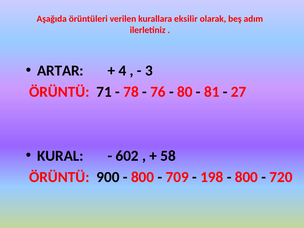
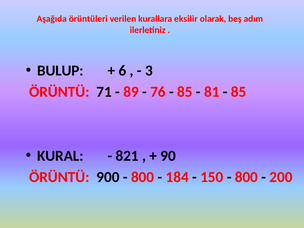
ARTAR: ARTAR -> BULUP (60, 71)
4: 4 -> 6 (122, 71)
78: 78 -> 89 (131, 92)
80: 80 -> 85 (185, 92)
27: 27 -> 85 (239, 92)
602: 602 -> 821 (127, 156)
58: 58 -> 90 (168, 156)
709: 709 -> 184 (177, 177)
198: 198 -> 150 (212, 177)
720: 720 -> 200 (281, 177)
